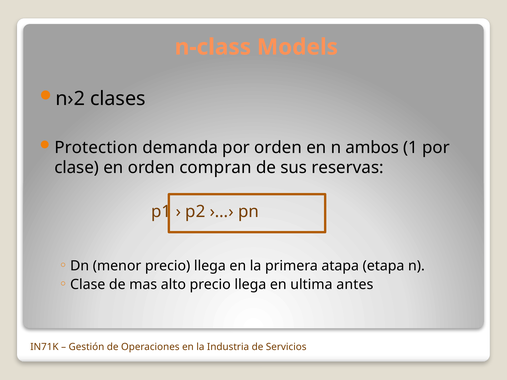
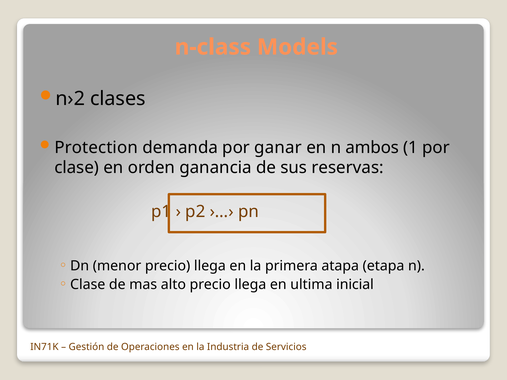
por orden: orden -> ganar (278, 148)
compran: compran -> ganancia (216, 168)
antes: antes -> inicial (355, 285)
